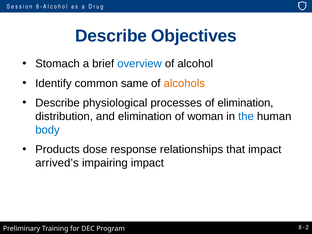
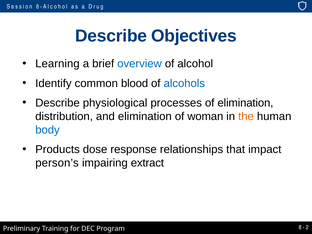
Stomach: Stomach -> Learning (57, 64)
same: same -> blood (135, 83)
alcohols colour: orange -> blue (184, 83)
the colour: blue -> orange (246, 116)
arrived’s: arrived’s -> person’s (57, 163)
impairing impact: impact -> extract (147, 163)
